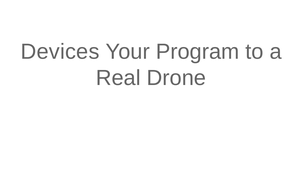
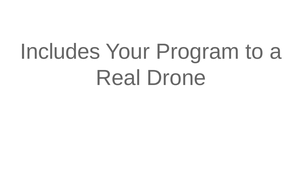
Devices: Devices -> Includes (60, 52)
